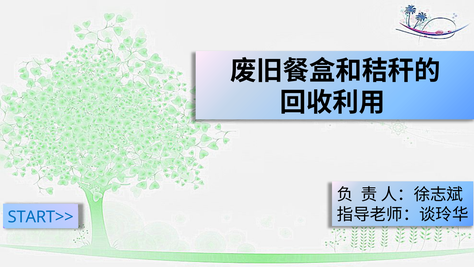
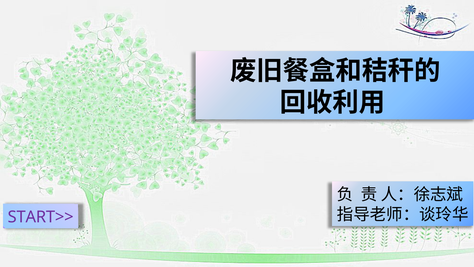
START>> colour: blue -> purple (41, 217)
